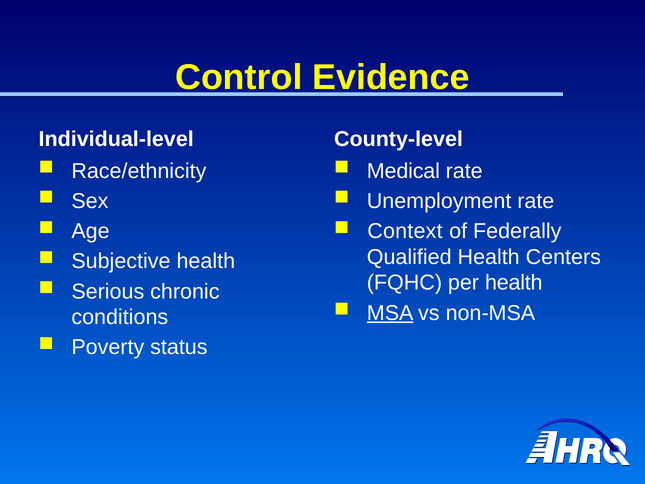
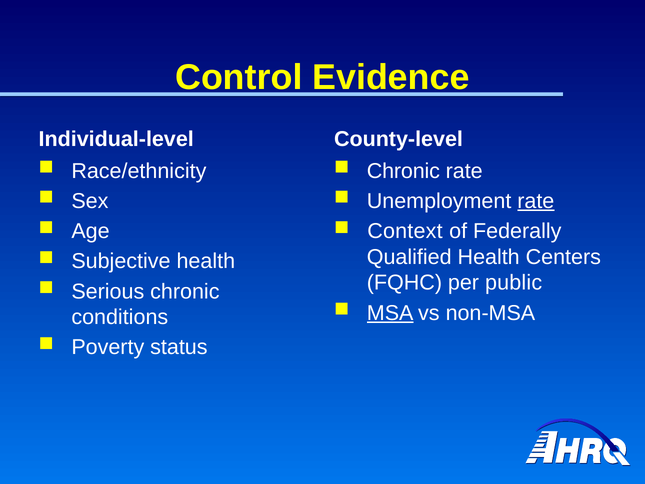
Medical: Medical -> Chronic (403, 171)
rate underline: none -> present (536, 201)
per health: health -> public (514, 283)
